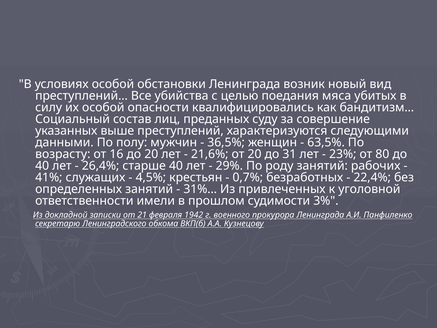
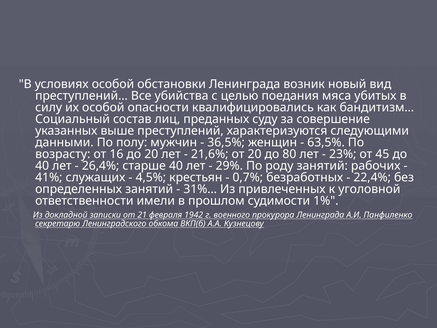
31: 31 -> 80 (289, 154)
80: 80 -> 45 (382, 154)
3%: 3% -> 1% (326, 201)
